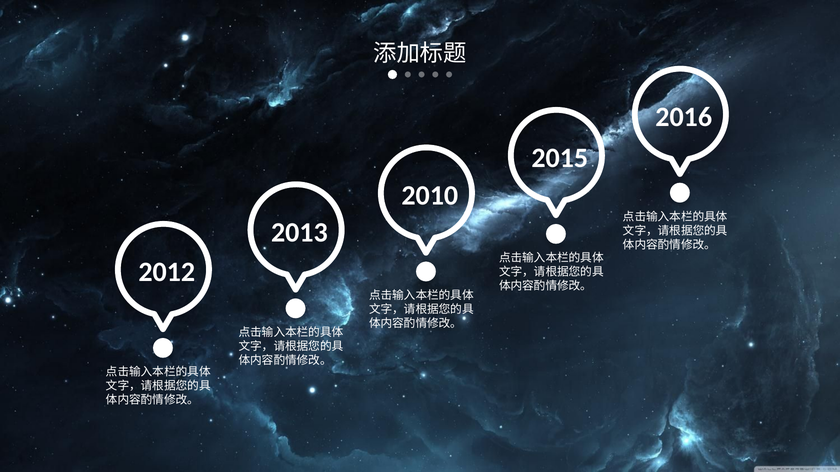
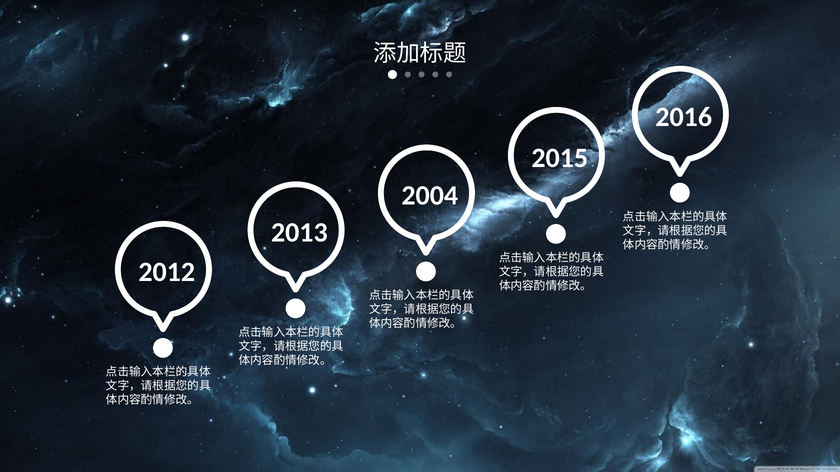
2010: 2010 -> 2004 (430, 196)
